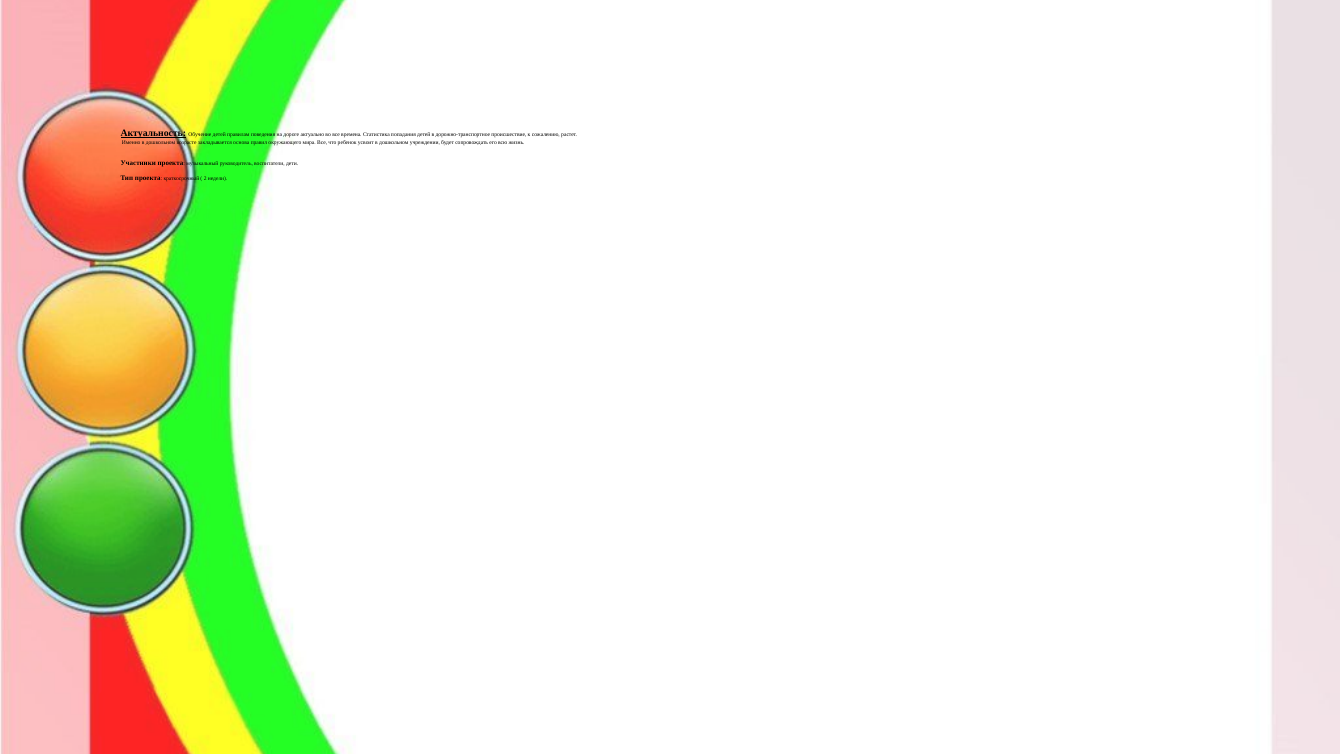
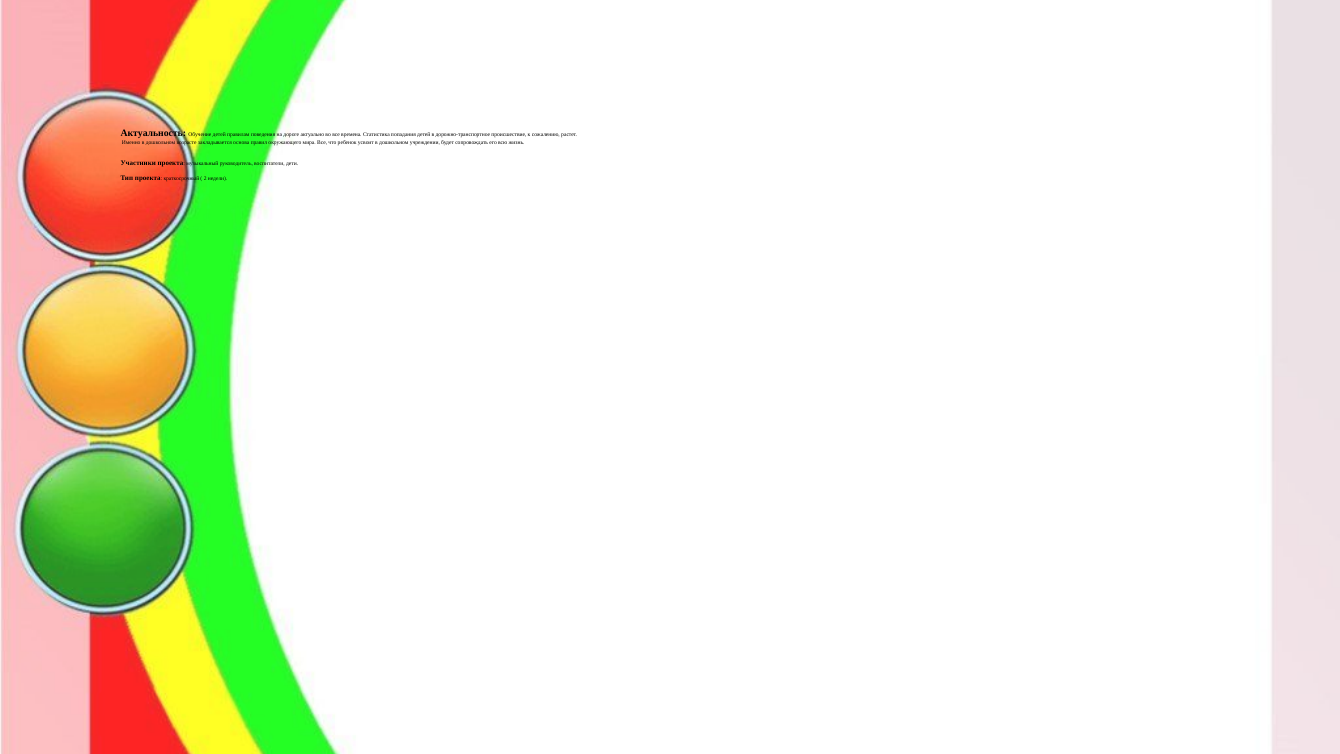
Актуальность underline: present -> none (153, 133)
